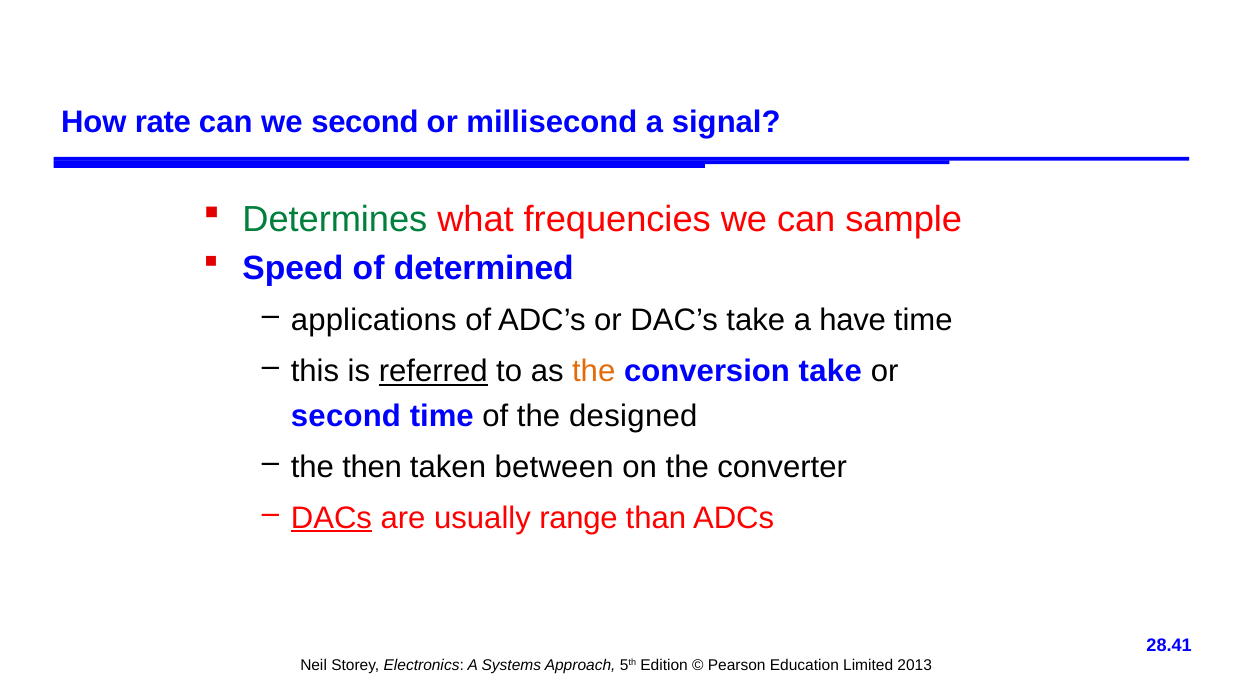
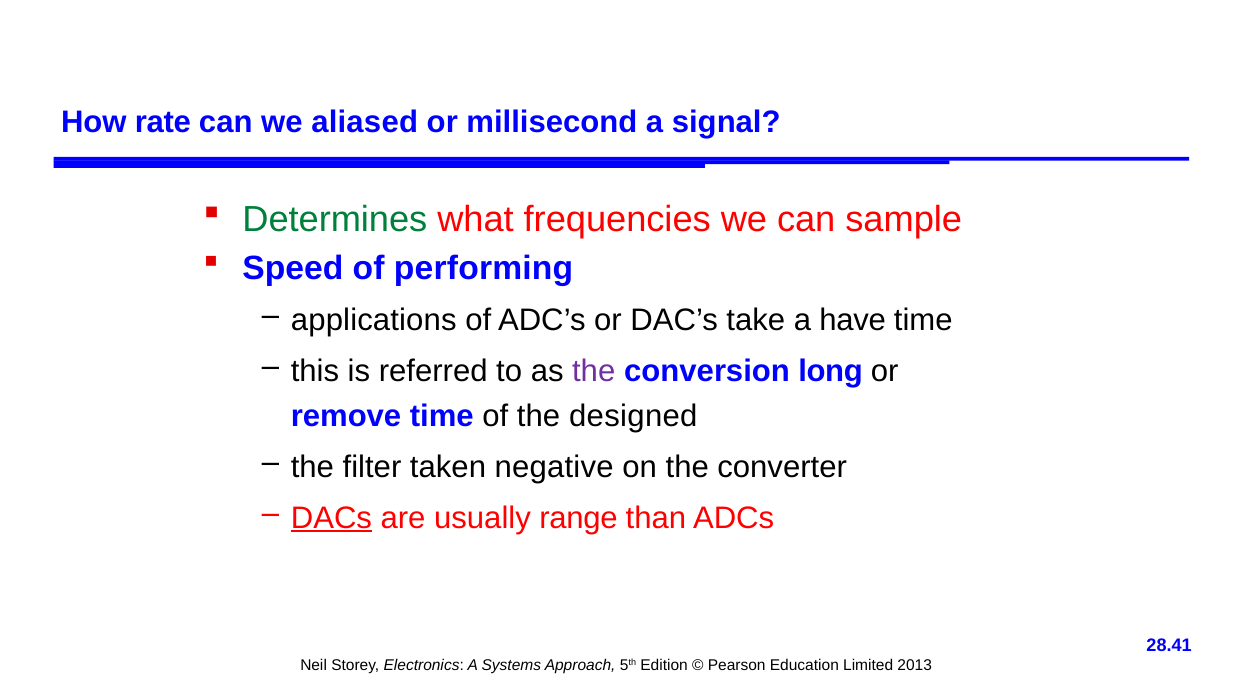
we second: second -> aliased (365, 123)
determined: determined -> performing (484, 268)
referred underline: present -> none (433, 372)
the colour: orange -> purple (594, 372)
conversion take: take -> long (831, 372)
second: second -> remove (346, 416)
then: then -> filter (372, 467)
between: between -> negative (554, 467)
